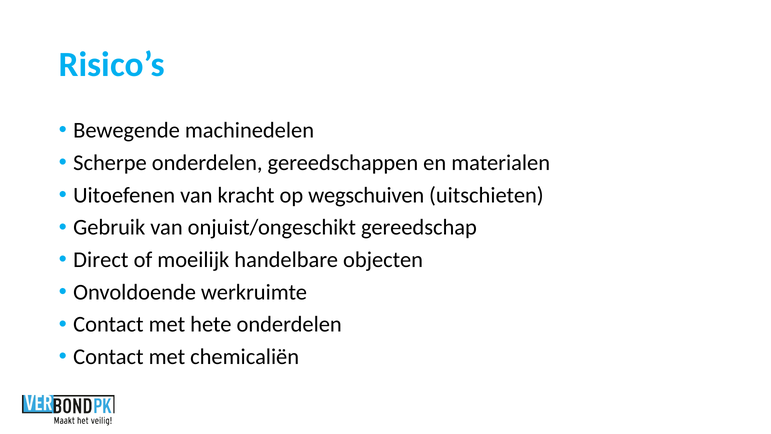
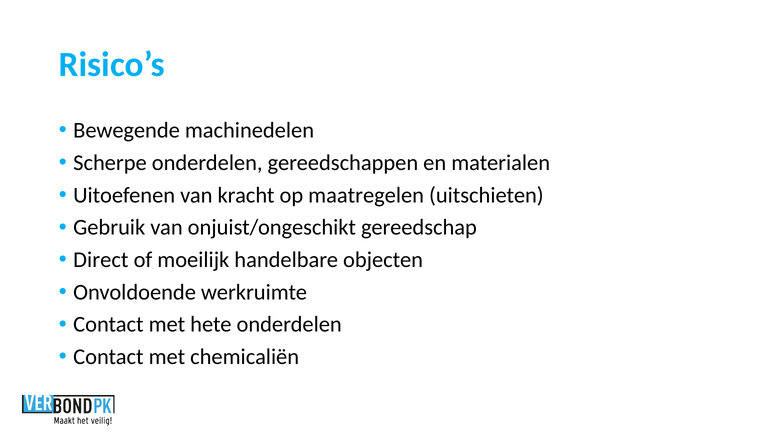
wegschuiven: wegschuiven -> maatregelen (366, 195)
